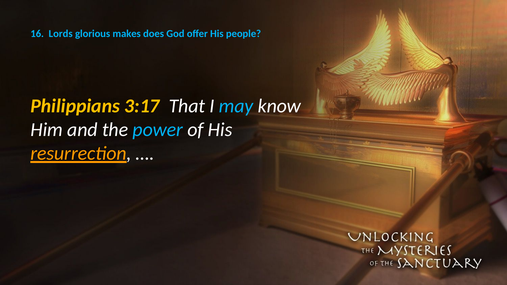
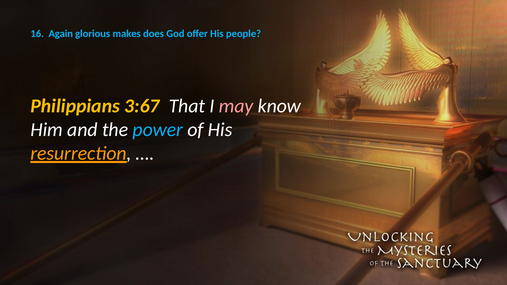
Lords: Lords -> Again (61, 34)
3:17: 3:17 -> 3:67 (142, 106)
may colour: light blue -> pink (236, 106)
